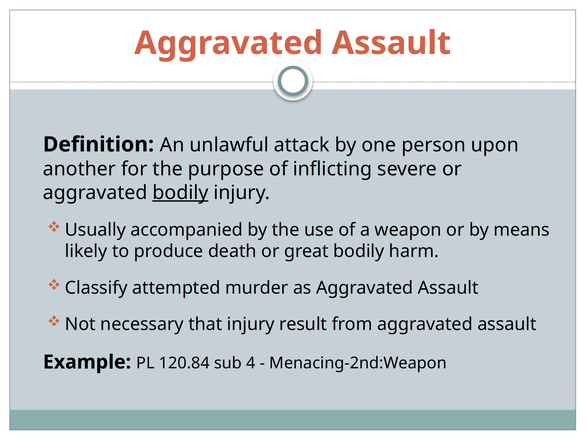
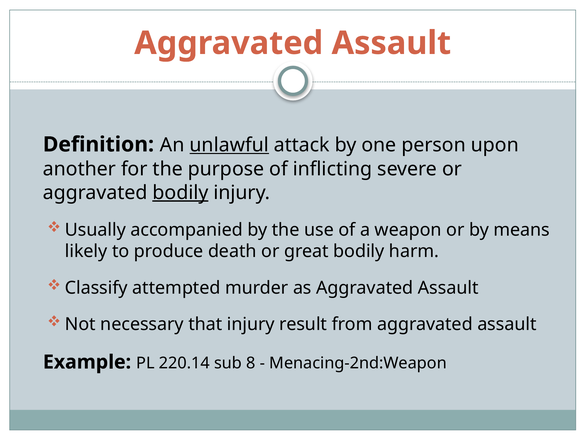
unlawful underline: none -> present (229, 145)
120.84: 120.84 -> 220.14 (184, 363)
4: 4 -> 8 (251, 363)
